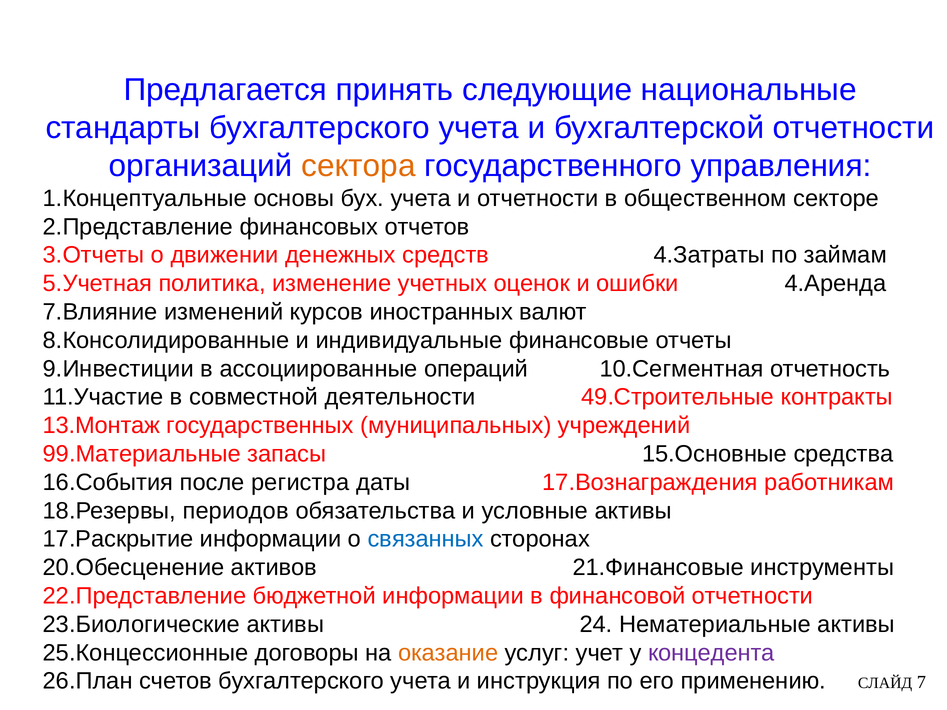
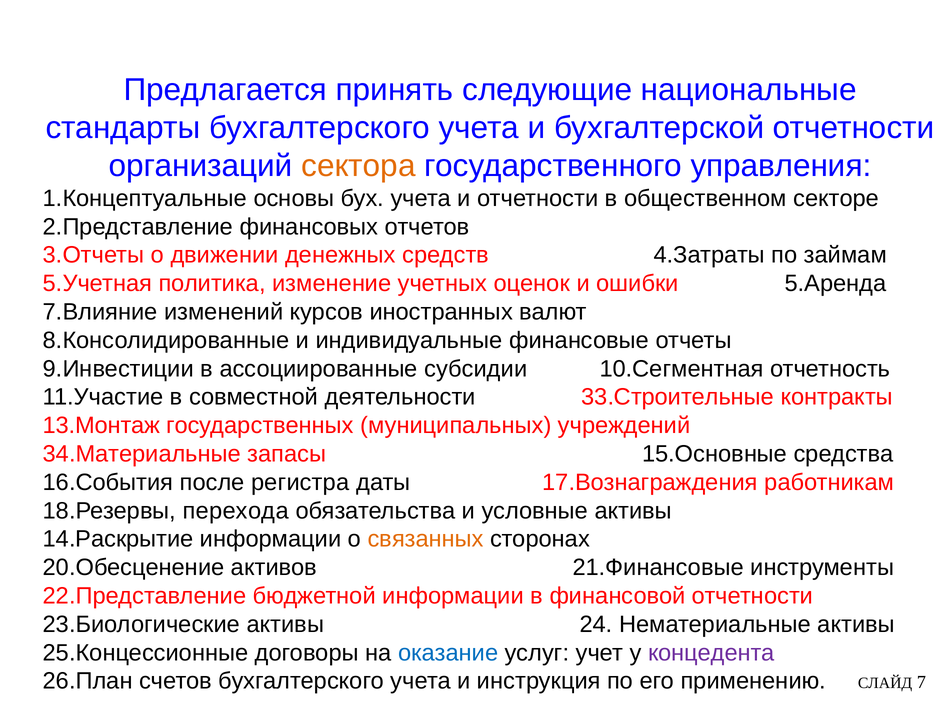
4.Аренда: 4.Аренда -> 5.Аренда (836, 284)
операций: операций -> субсидии (476, 369)
49.Строительные: 49.Строительные -> 33.Строительные (678, 397)
99.Материальные: 99.Материальные -> 34.Материальные (142, 454)
периодов: периодов -> перехода (236, 511)
17.Раскрытие: 17.Раскрытие -> 14.Раскрытие (118, 539)
связанных colour: blue -> orange (426, 539)
оказание colour: orange -> blue (448, 653)
